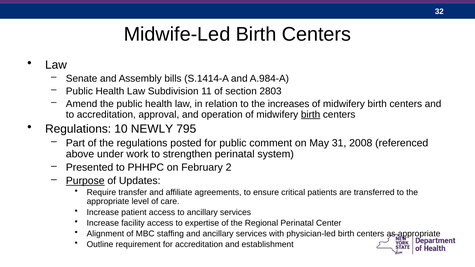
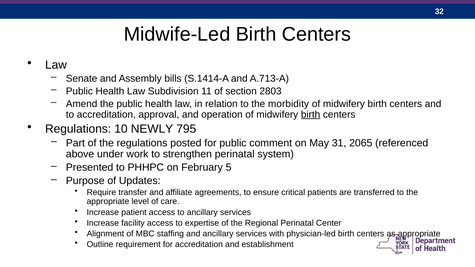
A.984-A: A.984-A -> A.713-A (269, 79)
increases: increases -> morbidity (289, 104)
2008: 2008 -> 2065 (361, 143)
2: 2 -> 5 (229, 168)
Purpose underline: present -> none (85, 181)
